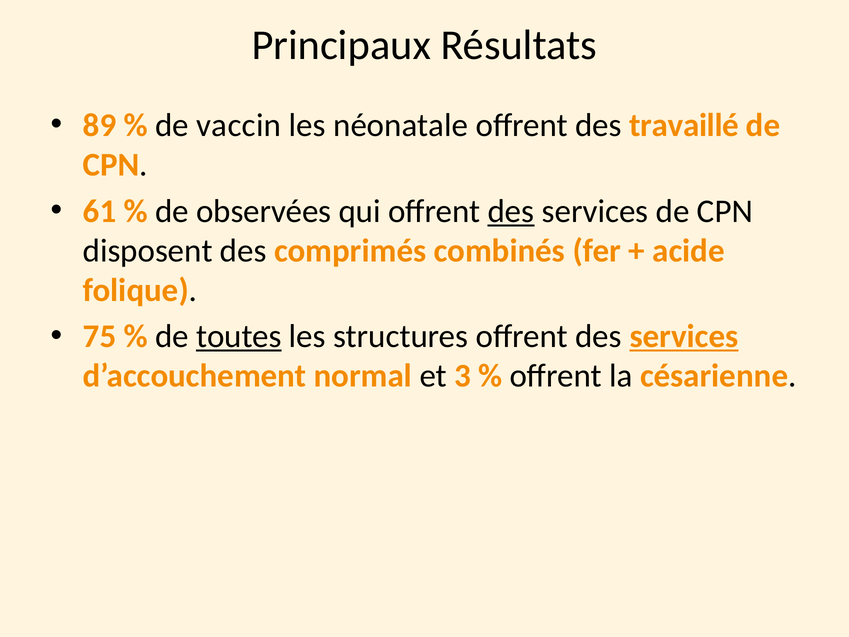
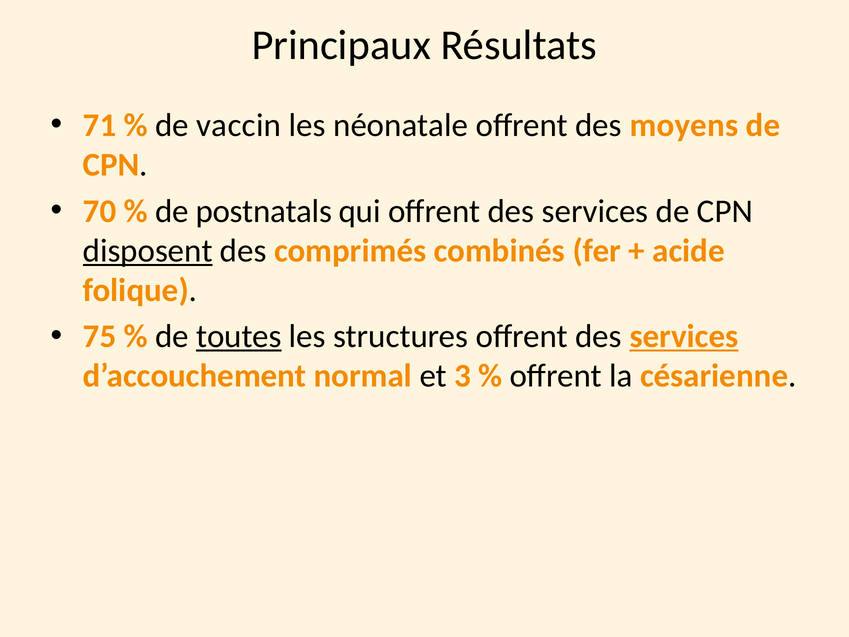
89: 89 -> 71 (100, 125)
travaillé: travaillé -> moyens (684, 125)
61: 61 -> 70 (100, 211)
observées: observées -> postnatals (264, 211)
des underline: present -> none (511, 211)
disposent underline: none -> present (148, 251)
